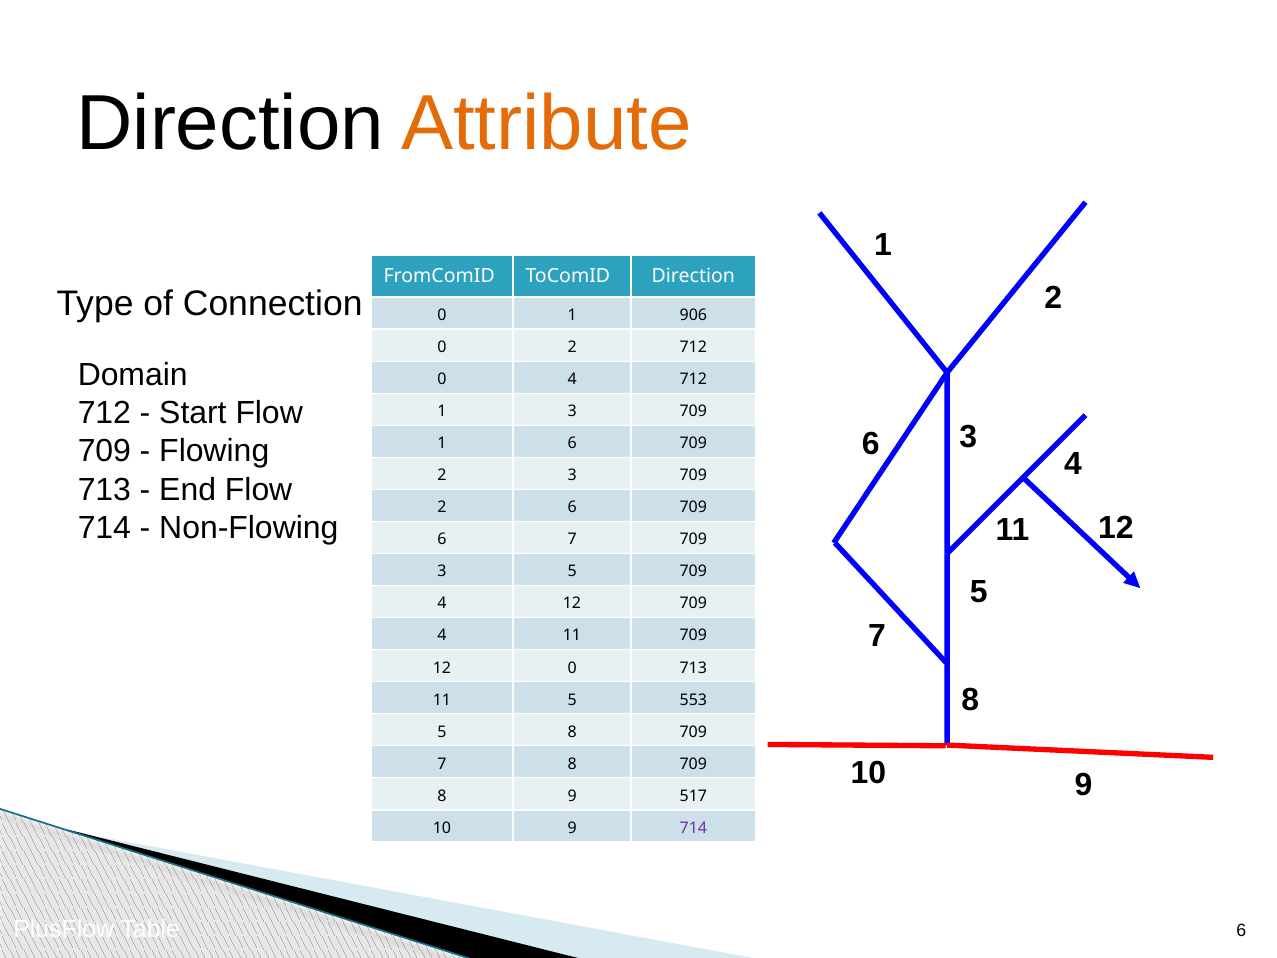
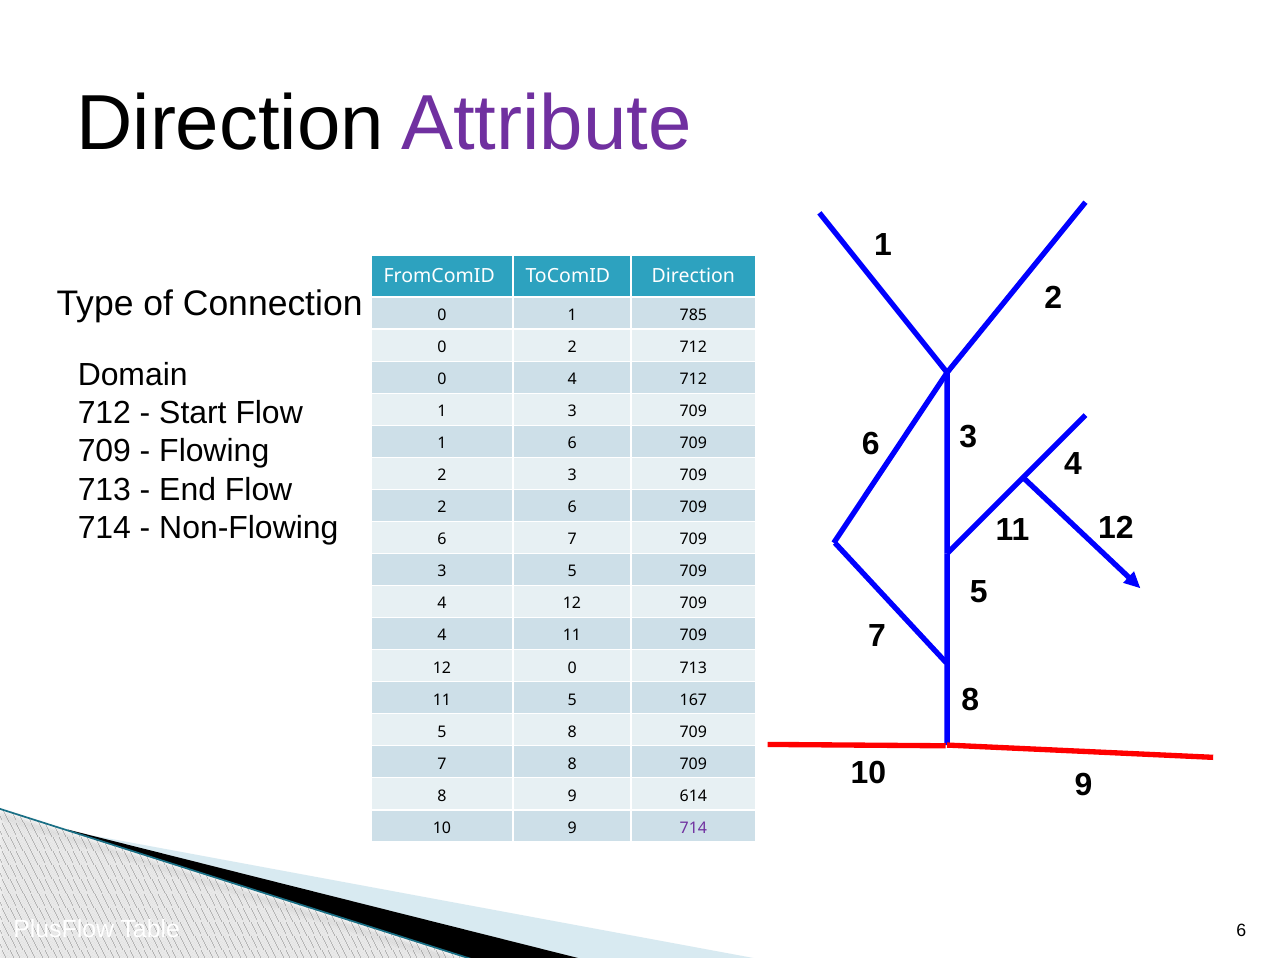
Attribute colour: orange -> purple (546, 124)
906: 906 -> 785 (693, 315)
553: 553 -> 167 (693, 700)
517: 517 -> 614 (693, 796)
